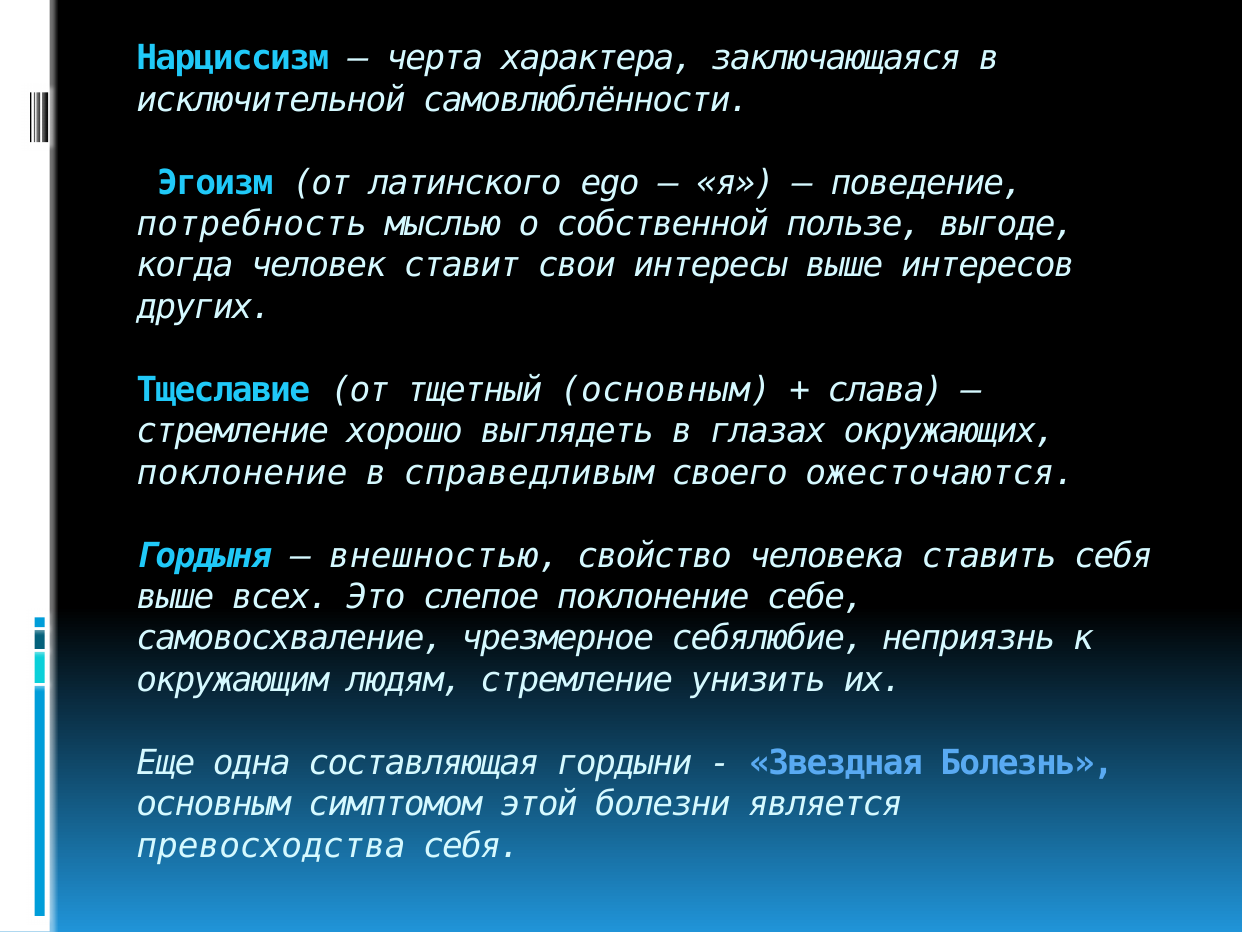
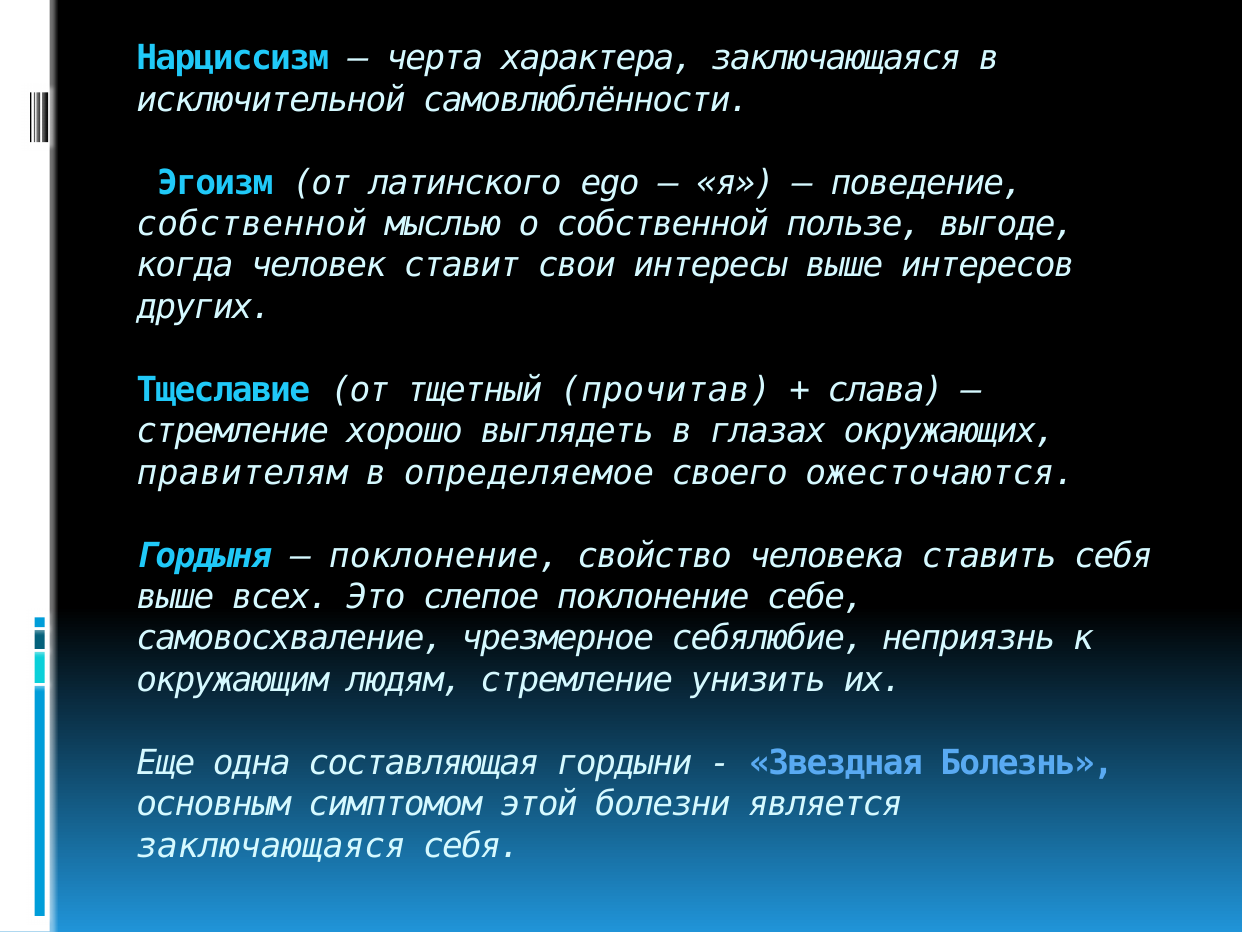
потребность: потребность -> собственной (252, 224)
тщетный основным: основным -> прочитав (666, 390)
поклонение: поклонение -> правителям (242, 472)
справедливым: справедливым -> определяемое (529, 472)
внешностью: внешностью -> поклонение (444, 555)
превосходства: превосходства -> заключающаяся (271, 845)
